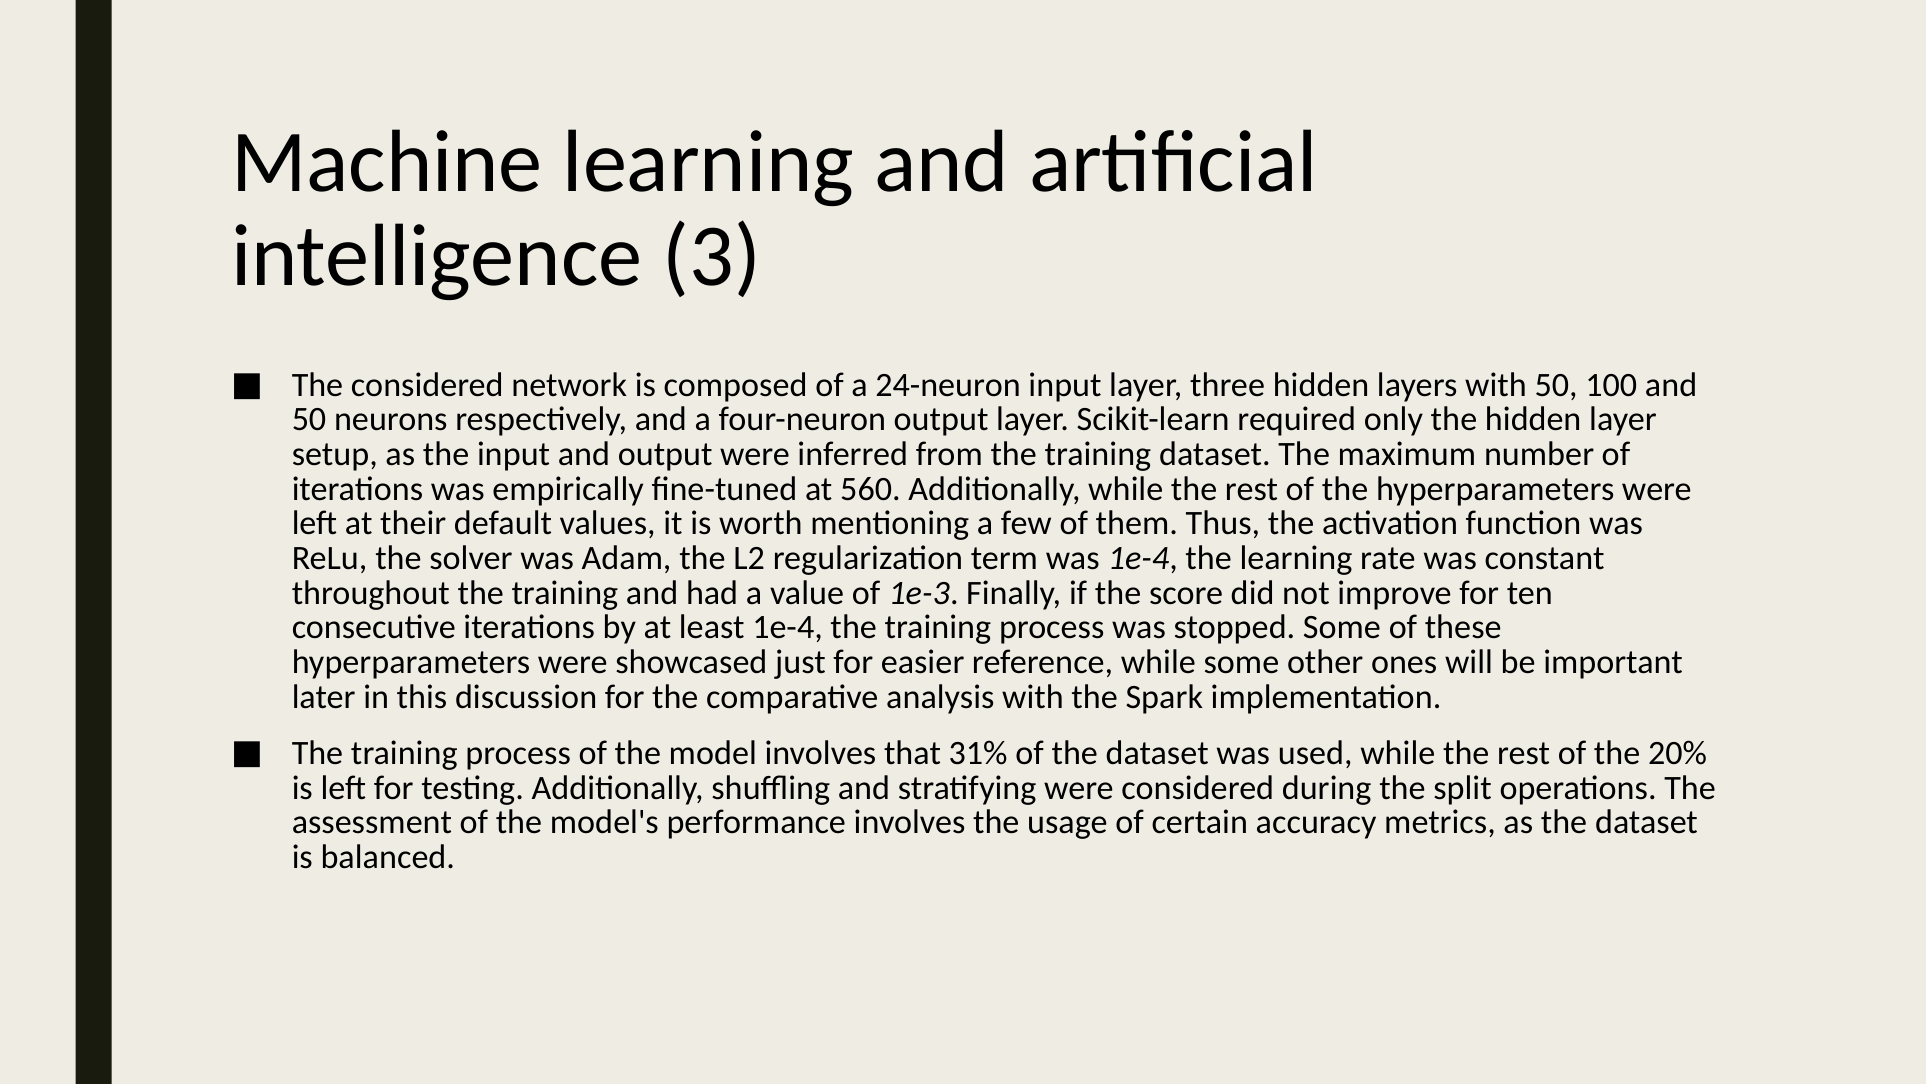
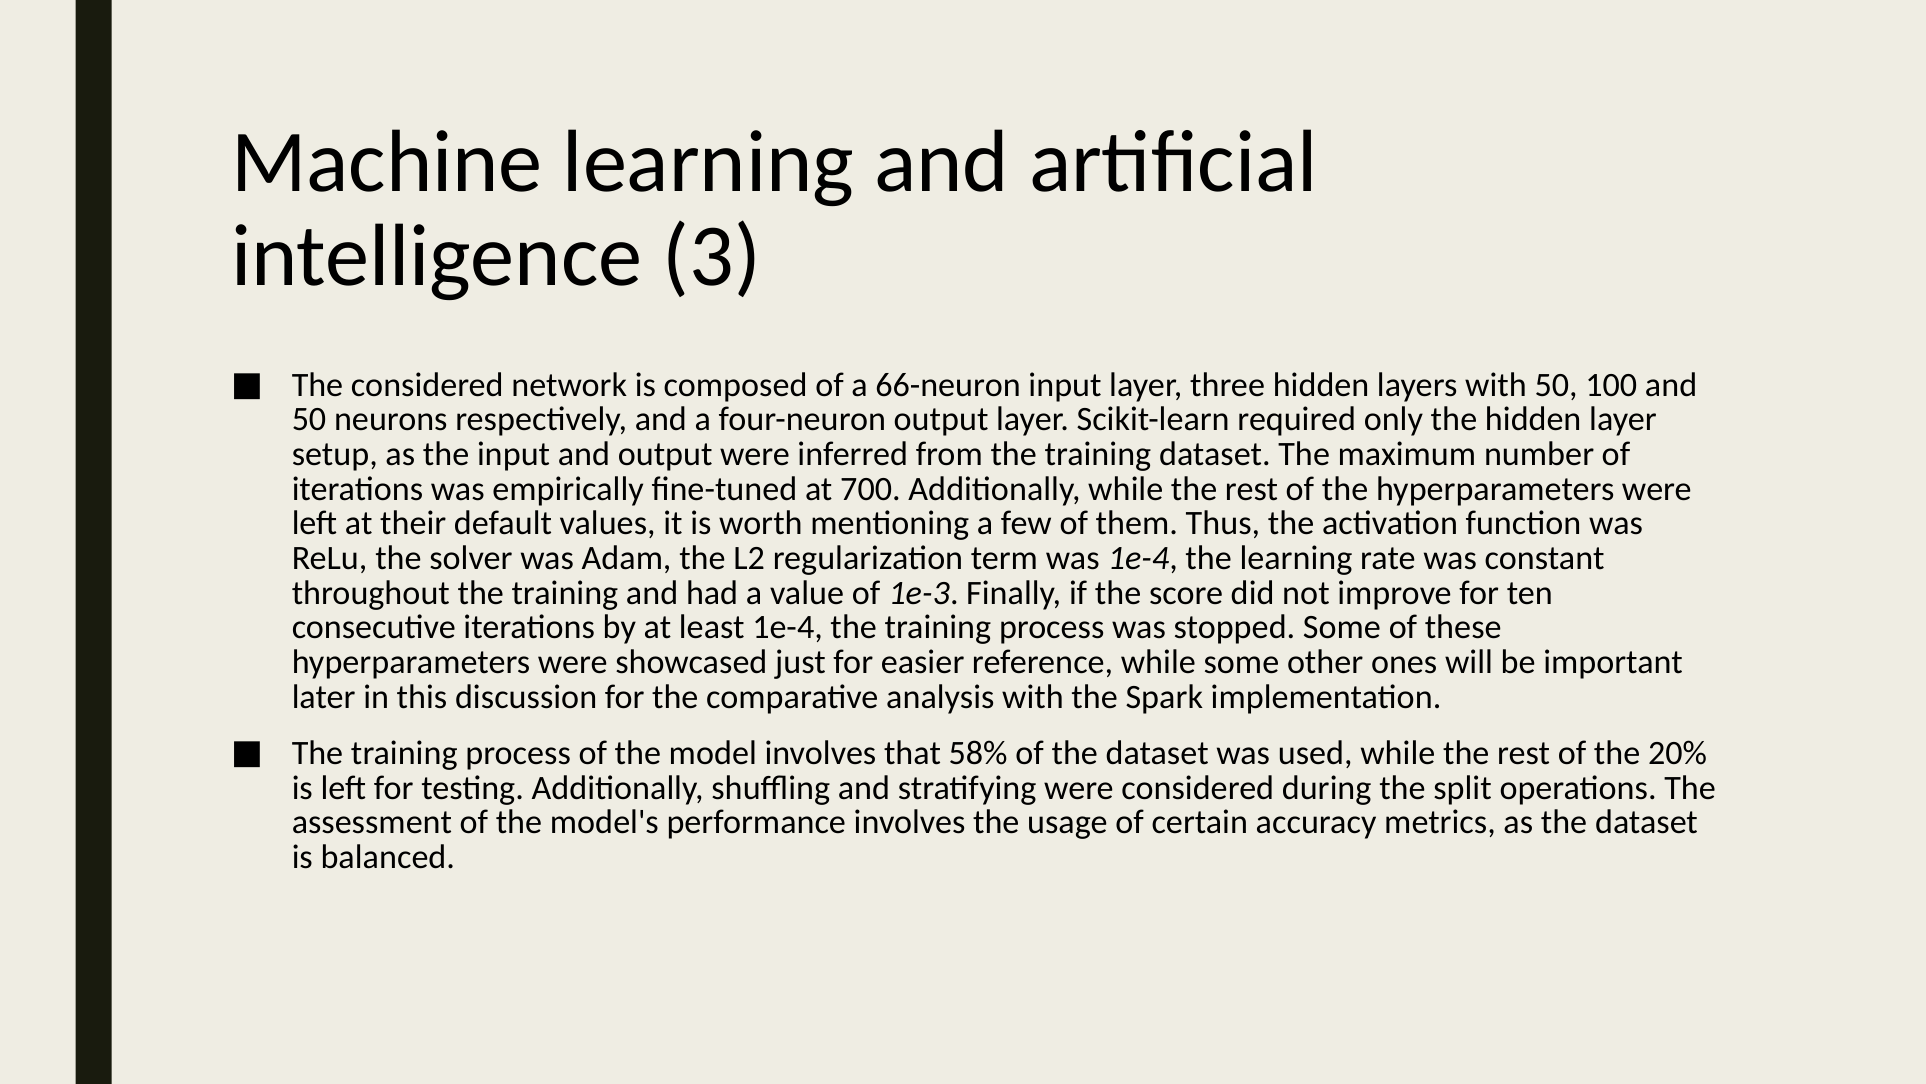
24-neuron: 24-neuron -> 66-neuron (948, 385)
560: 560 -> 700 (870, 489)
31%: 31% -> 58% (978, 753)
